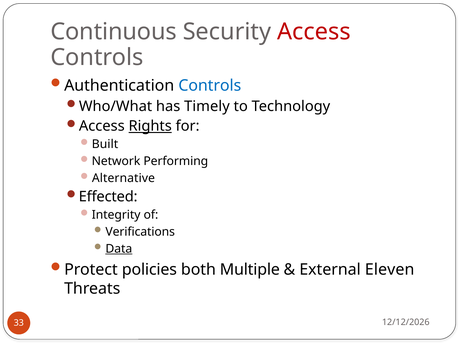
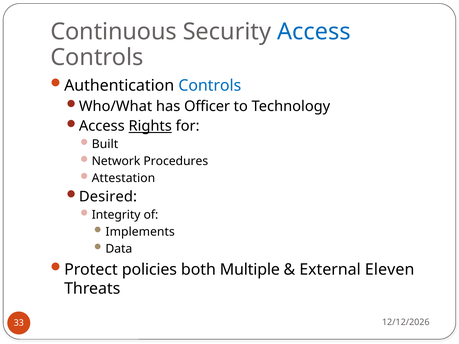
Access colour: red -> blue (314, 32)
Timely: Timely -> Officer (207, 106)
Performing: Performing -> Procedures (176, 161)
Alternative: Alternative -> Attestation (123, 178)
Effected: Effected -> Desired (108, 197)
Verifications: Verifications -> Implements (140, 232)
Data underline: present -> none (119, 249)
